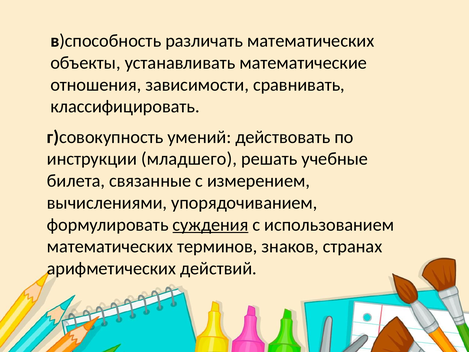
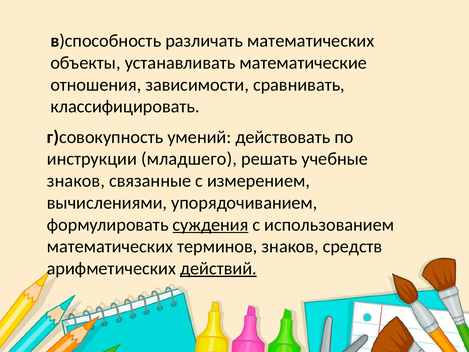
билета: билета -> знаков (76, 181)
странах: странах -> средств (353, 246)
действий underline: none -> present (218, 268)
